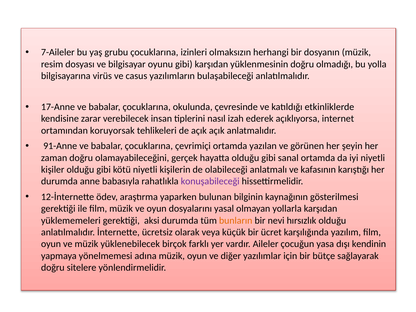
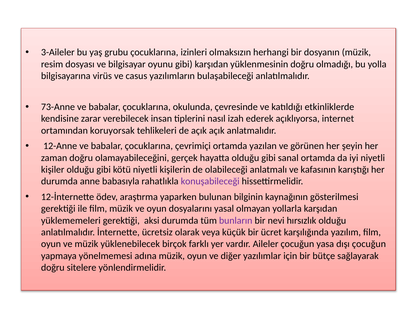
7-Aileler: 7-Aileler -> 3-Aileler (58, 52)
17-Anne: 17-Anne -> 73-Anne (58, 107)
91-Anne: 91-Anne -> 12-Anne (60, 146)
bunların colour: orange -> purple (236, 220)
dışı kendinin: kendinin -> çocuğun (369, 244)
